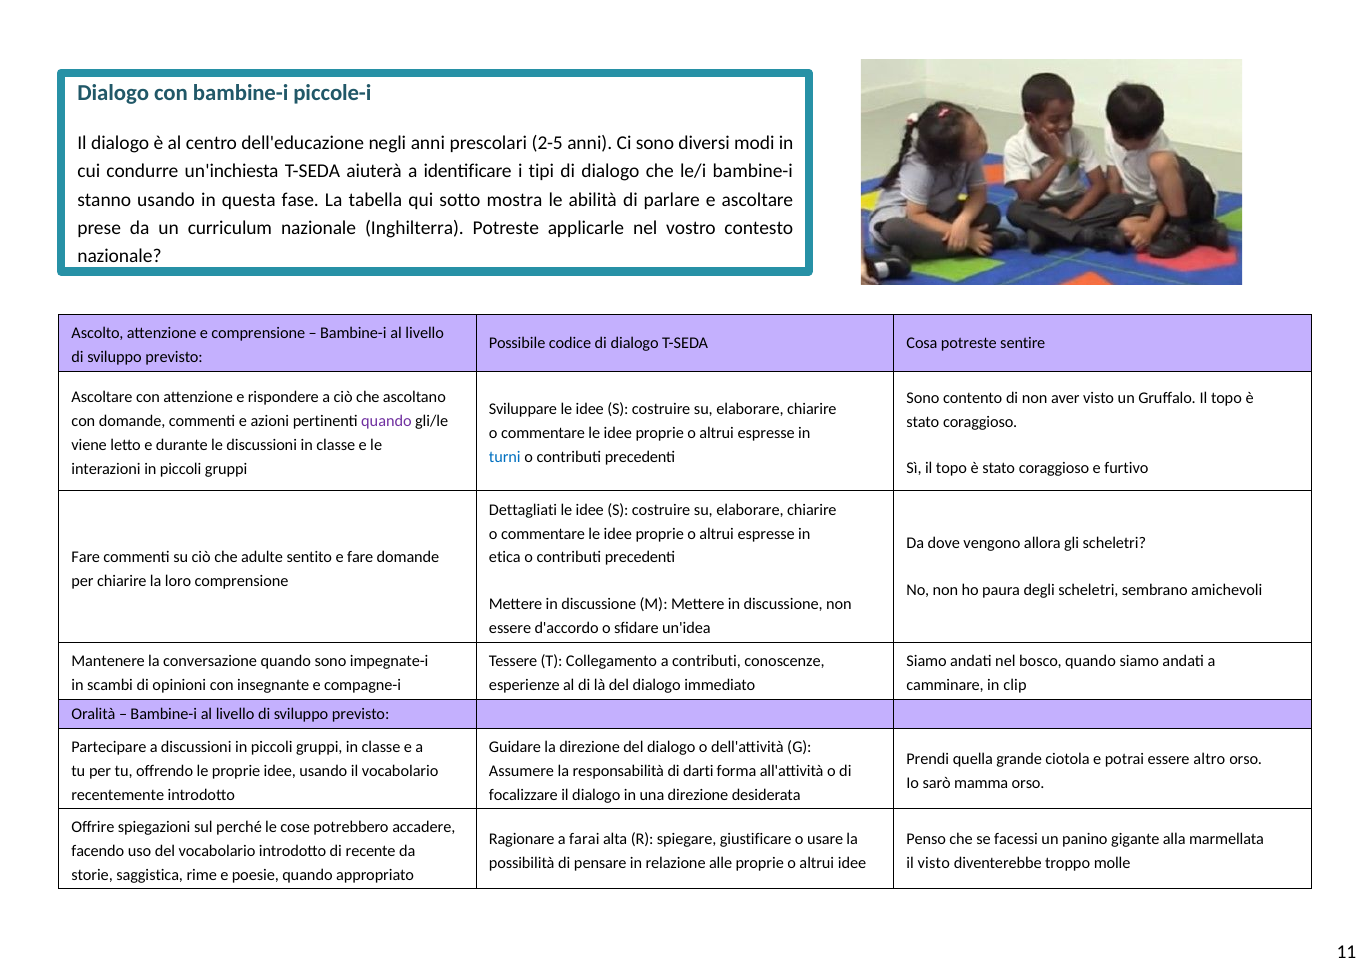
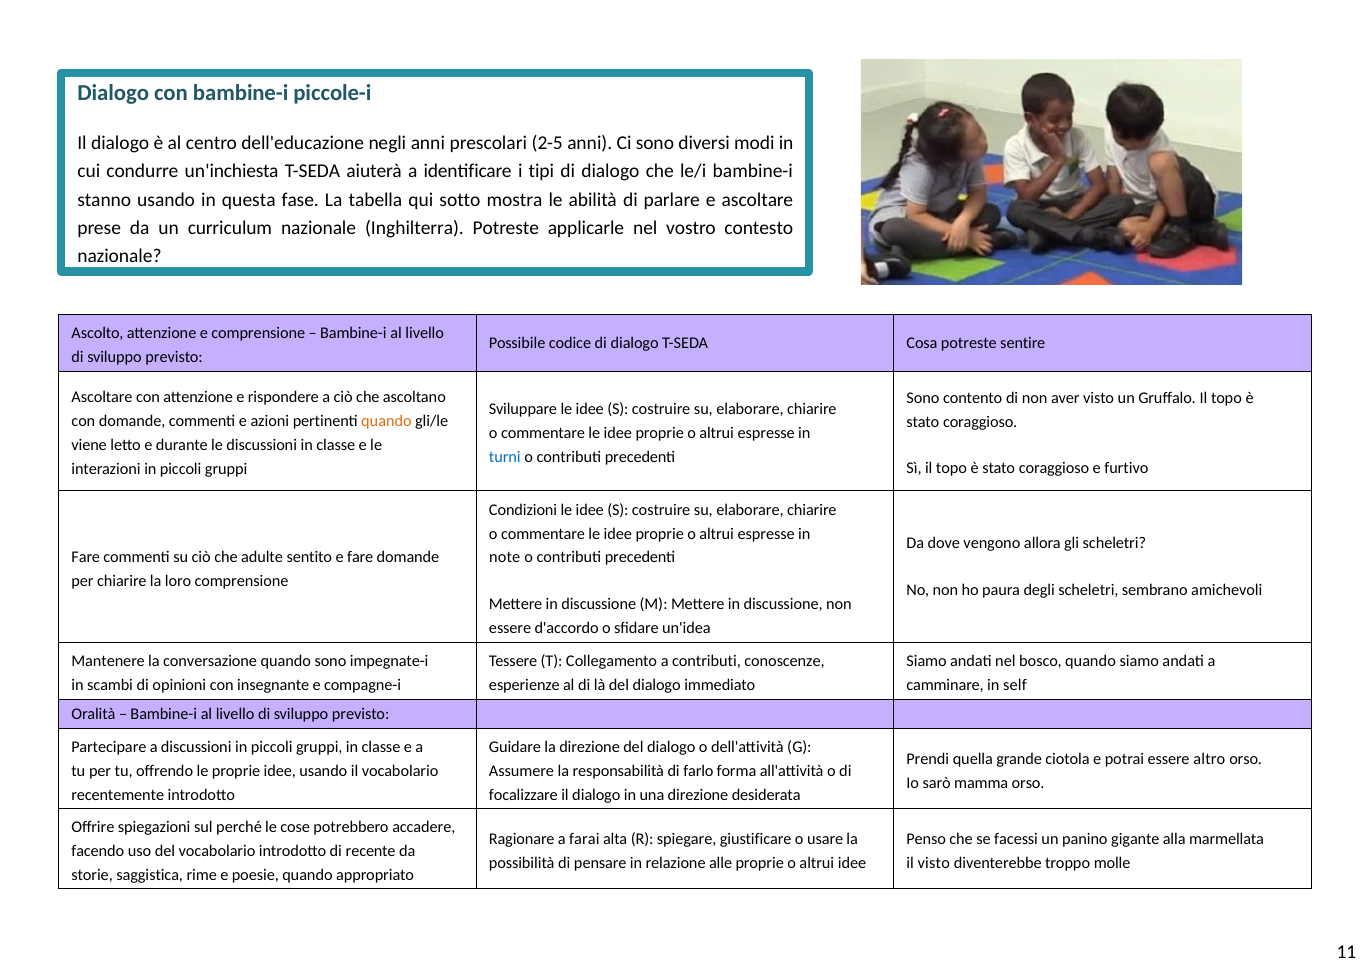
quando colour: purple -> orange (386, 422)
Dettagliati: Dettagliati -> Condizioni (523, 510)
etica: etica -> note (505, 558)
clip: clip -> self (1015, 686)
darti: darti -> farlo (698, 771)
